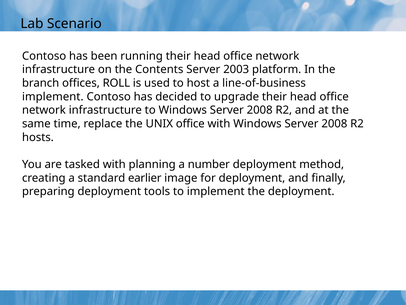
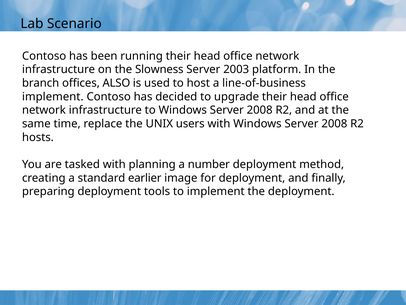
Contents: Contents -> Slowness (159, 69)
ROLL: ROLL -> ALSO (116, 83)
UNIX office: office -> users (190, 124)
